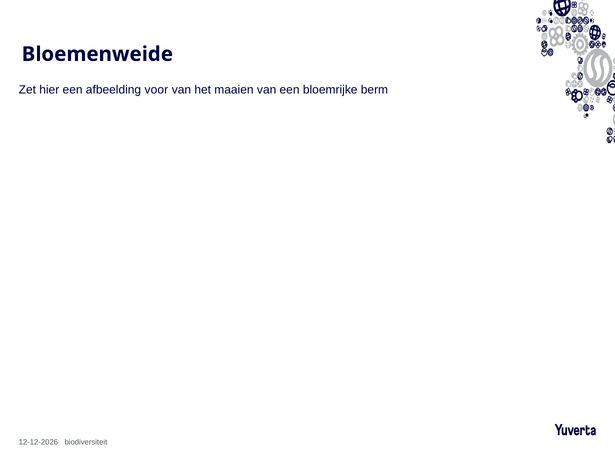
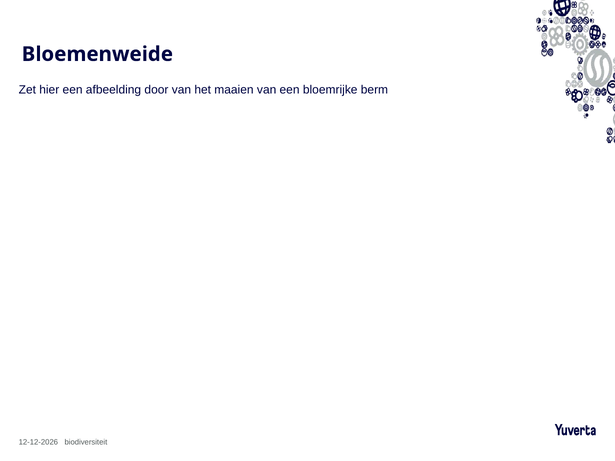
voor: voor -> door (156, 90)
